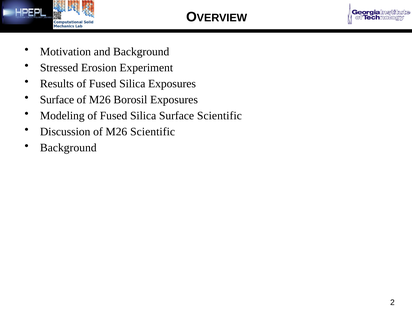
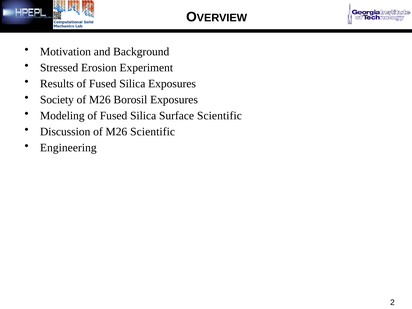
Surface: Surface -> Society (57, 100)
Background: Background -> Engineering (68, 148)
